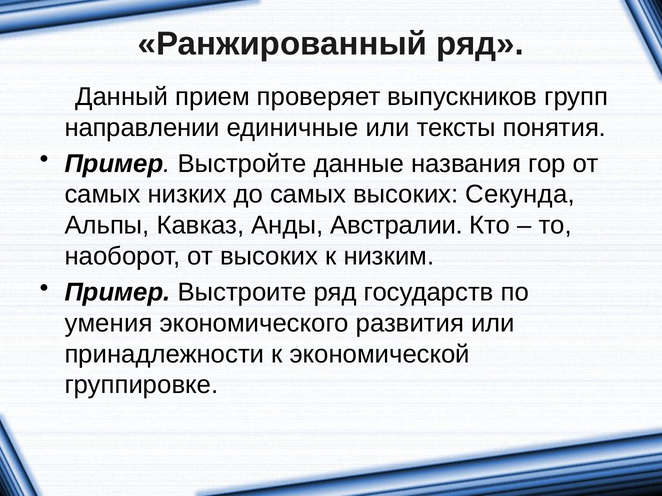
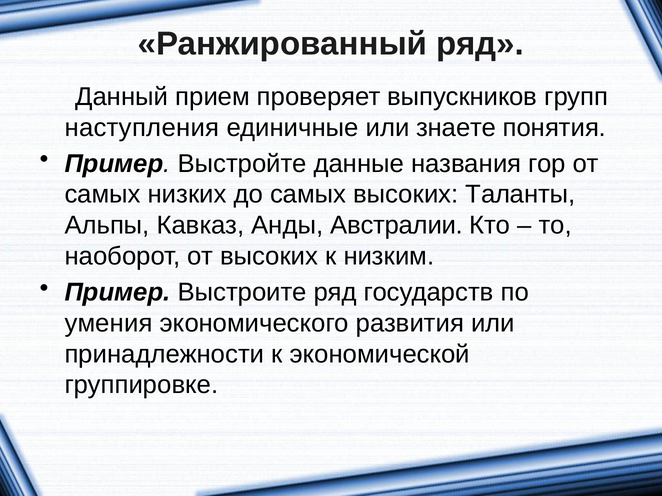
направлении: направлении -> наступления (142, 128)
тексты: тексты -> знаете (456, 128)
Секунда: Секунда -> Таланты (520, 195)
